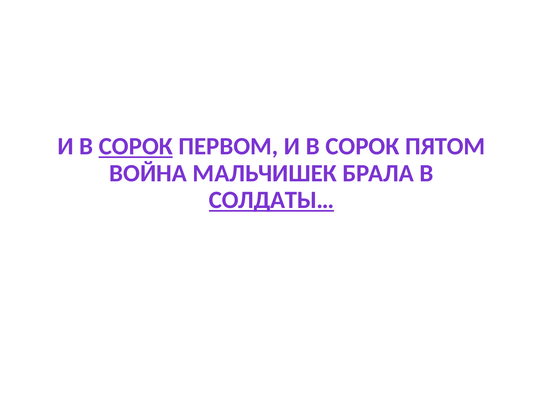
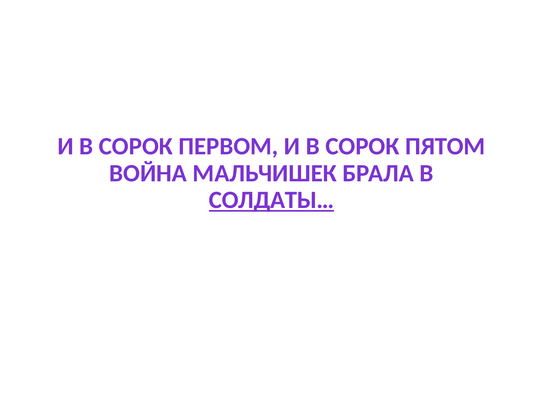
СОРОК underline: present -> none (136, 147)
